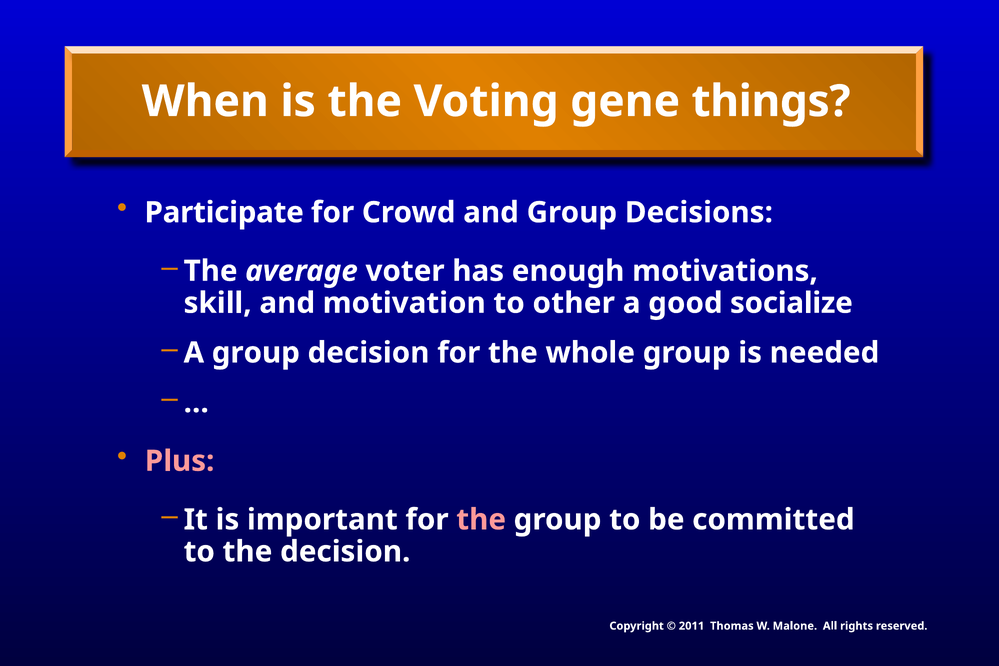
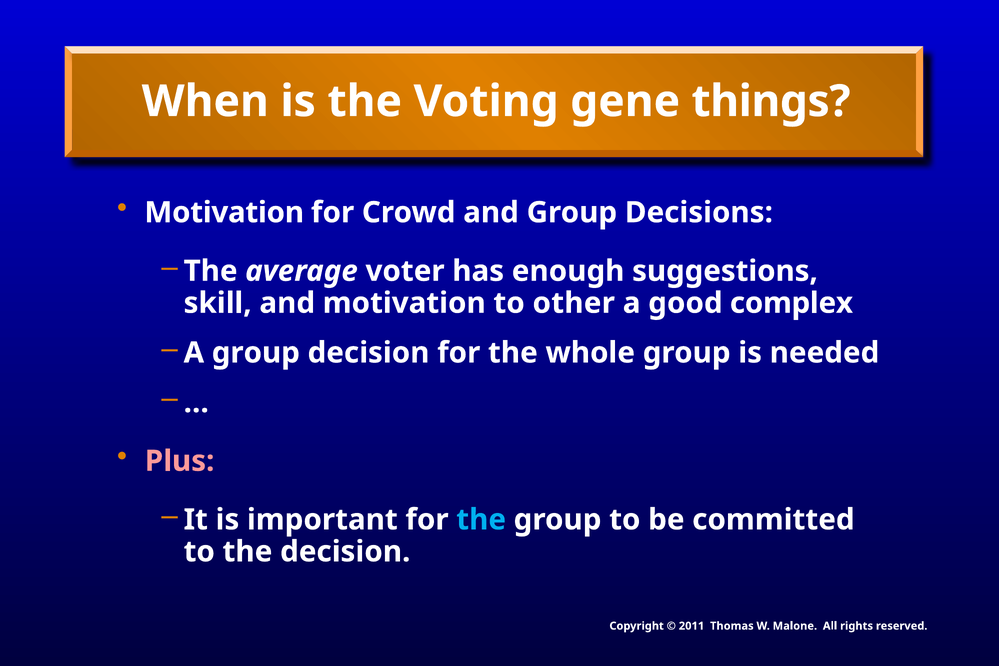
Participate: Participate -> Motivation (224, 213)
motivations: motivations -> suggestions (725, 271)
socialize: socialize -> complex (791, 303)
the colour: pink -> light blue (481, 520)
